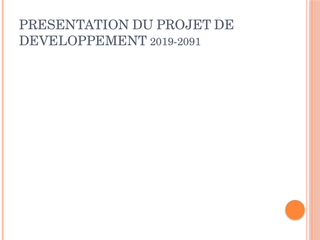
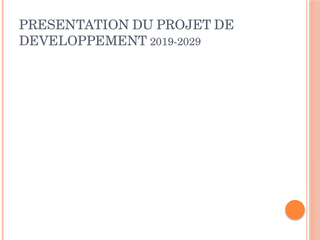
2019-2091: 2019-2091 -> 2019-2029 (176, 42)
